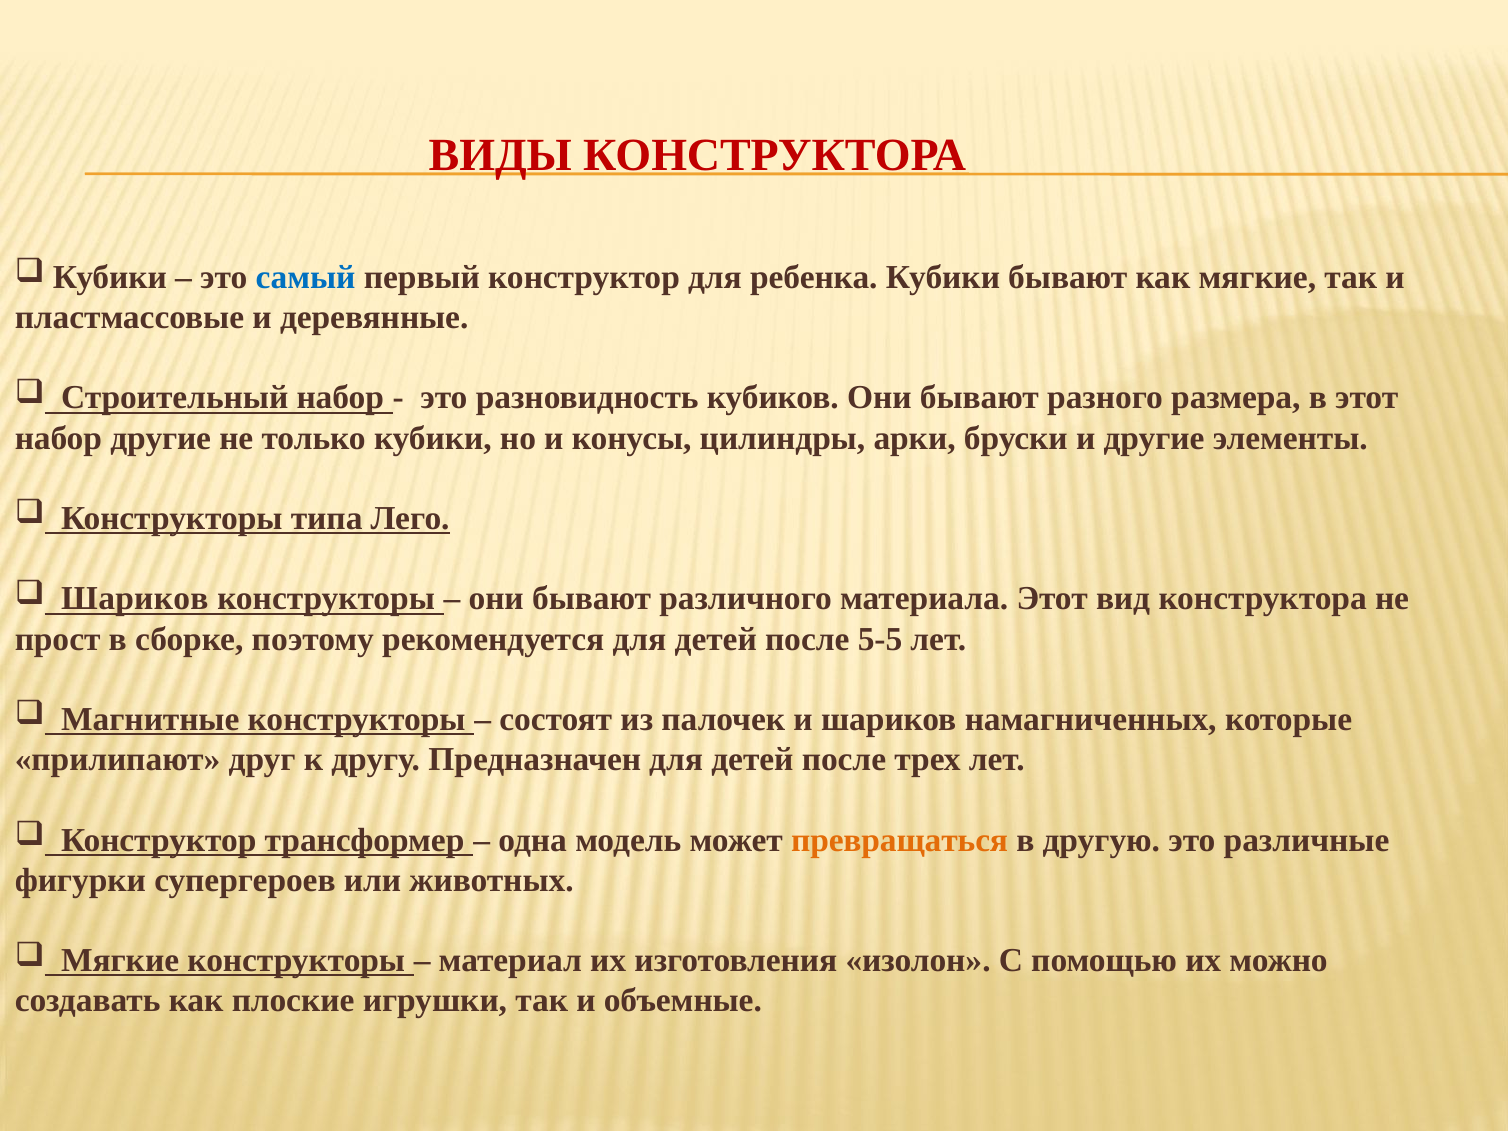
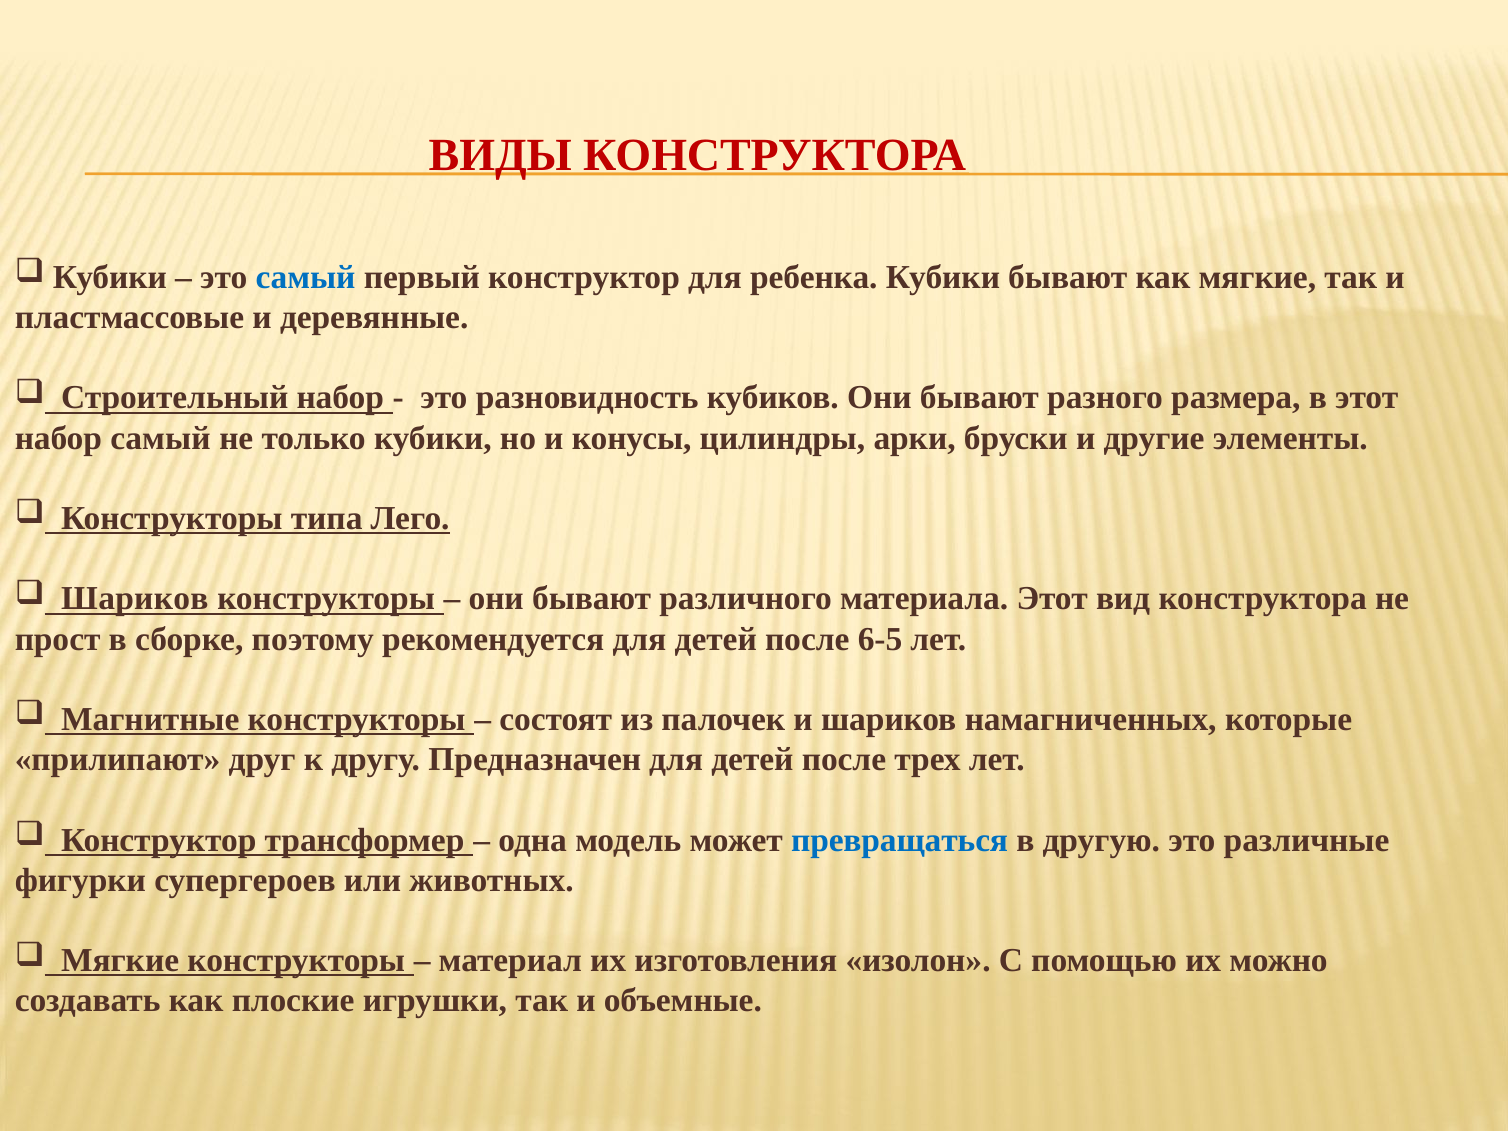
набор другие: другие -> самый (161, 438)
5-5: 5-5 -> 6-5 (880, 639)
превращаться colour: orange -> blue (900, 840)
